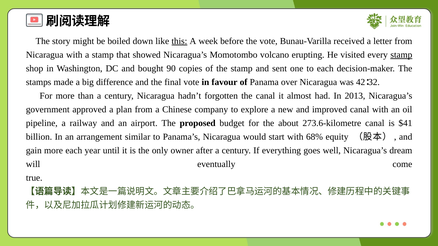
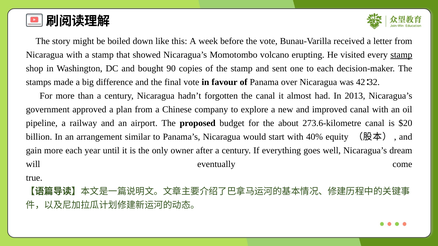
this underline: present -> none (179, 41)
$41: $41 -> $20 (405, 123)
68%: 68% -> 40% (315, 137)
